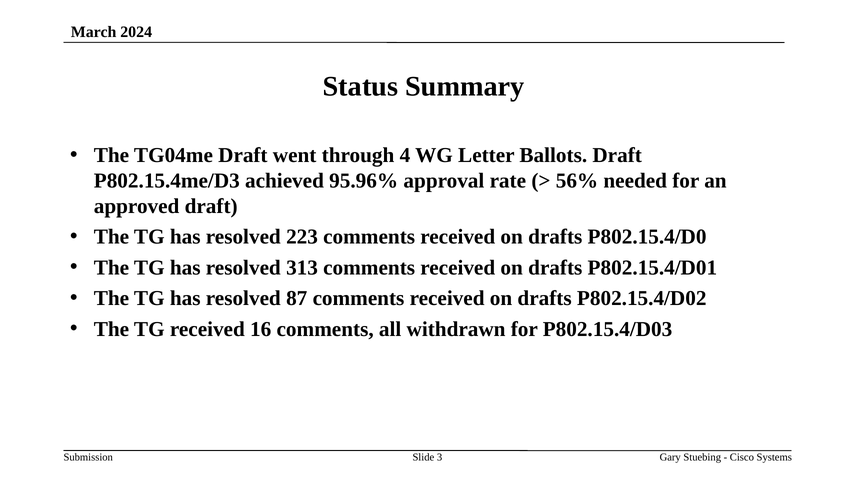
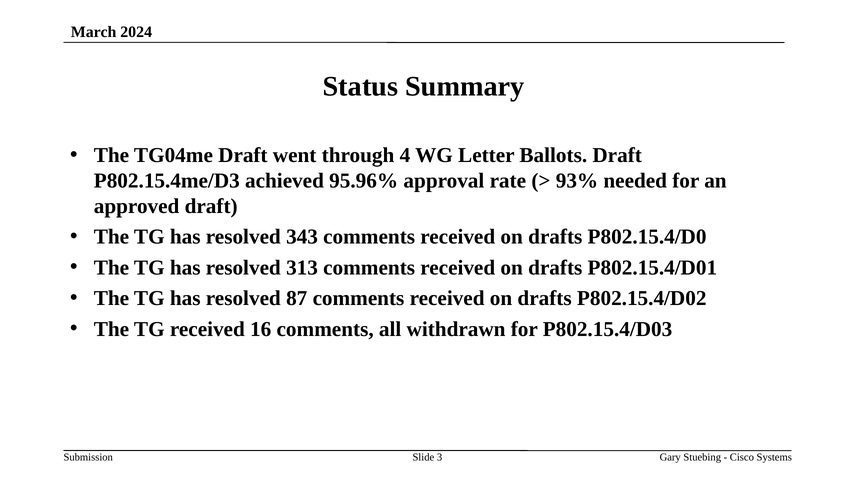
56%: 56% -> 93% (577, 181)
223: 223 -> 343 (302, 237)
